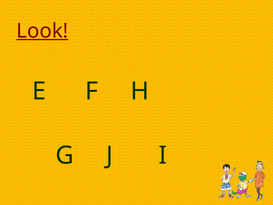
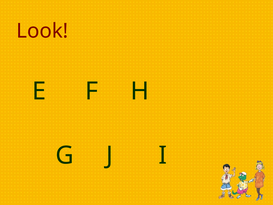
Look underline: present -> none (42, 31)
